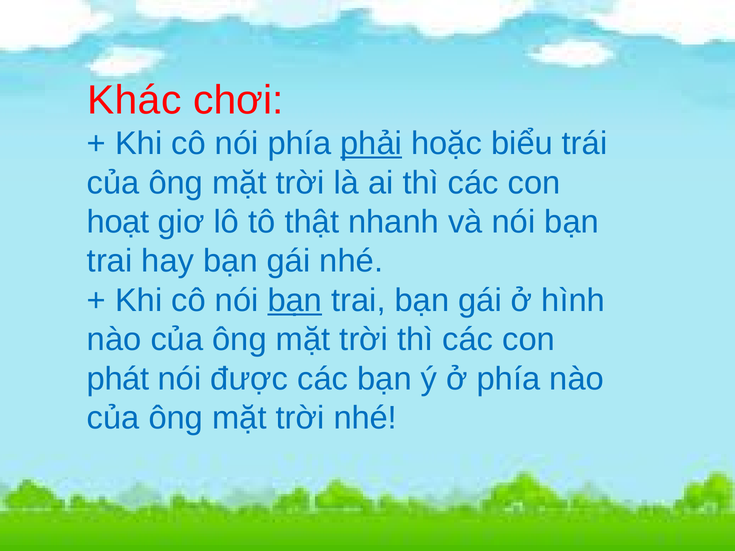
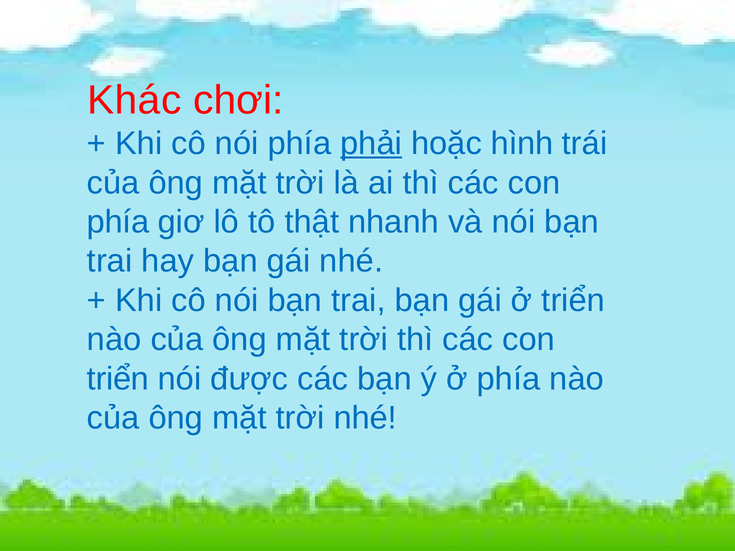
biểu: biểu -> hình (522, 144)
hoạt: hoạt -> phía (118, 222)
bạn underline: present -> none (295, 300)
ở hình: hình -> triển (573, 300)
phát: phát -> triển (118, 379)
